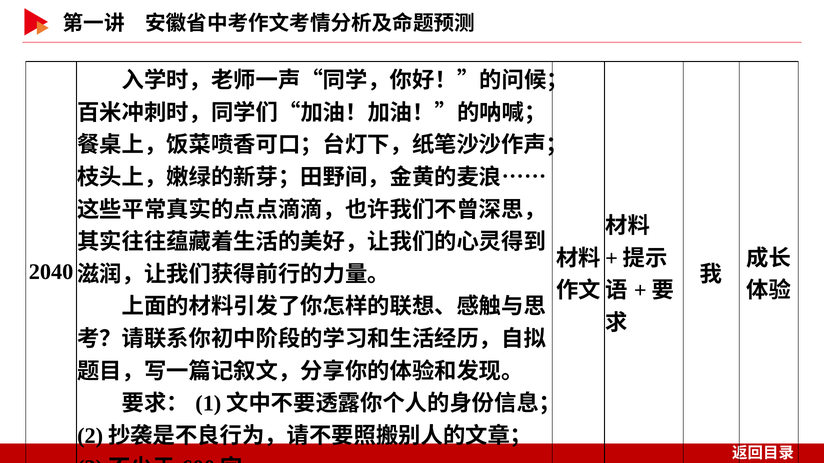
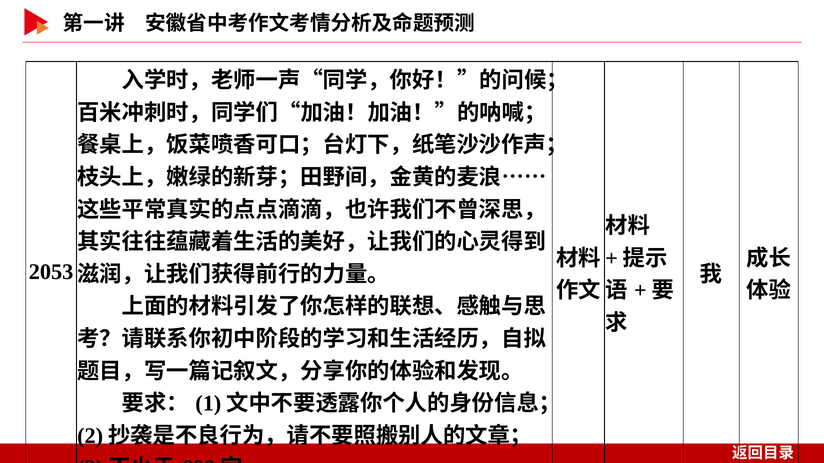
2040: 2040 -> 2053 (51, 272)
